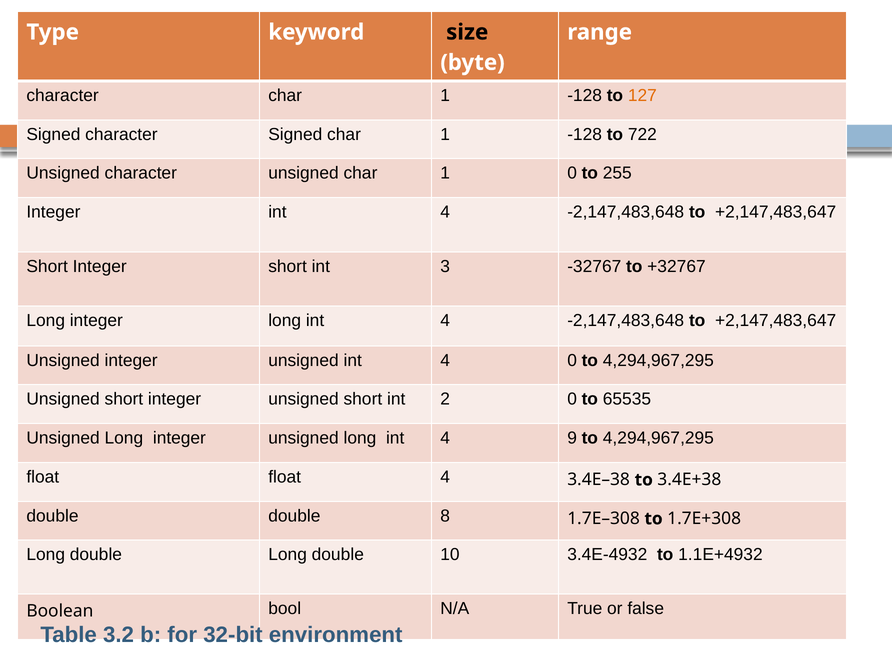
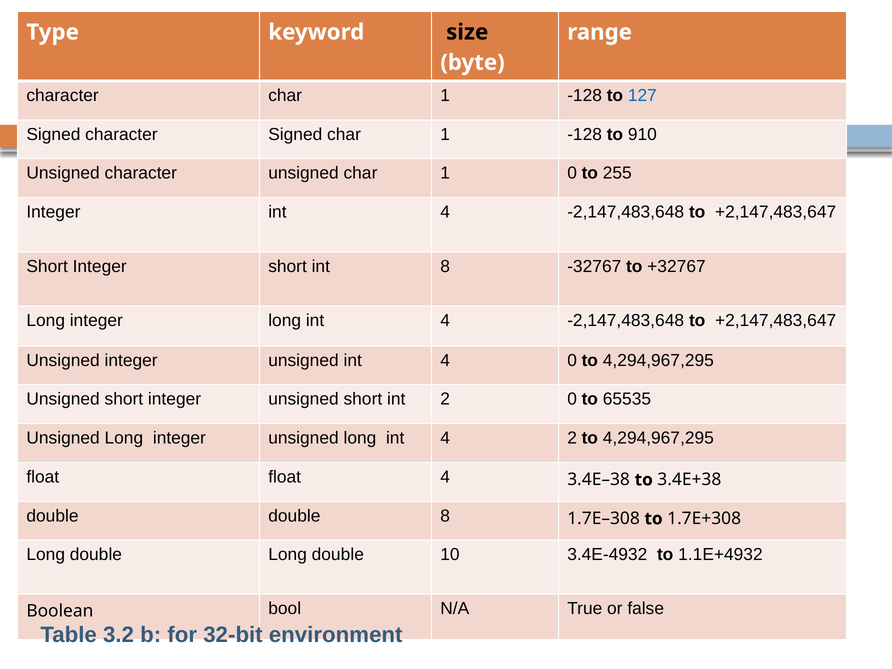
127 colour: orange -> blue (642, 95)
722: 722 -> 910 (642, 134)
int 3: 3 -> 8 (445, 266)
4 9: 9 -> 2 (572, 438)
